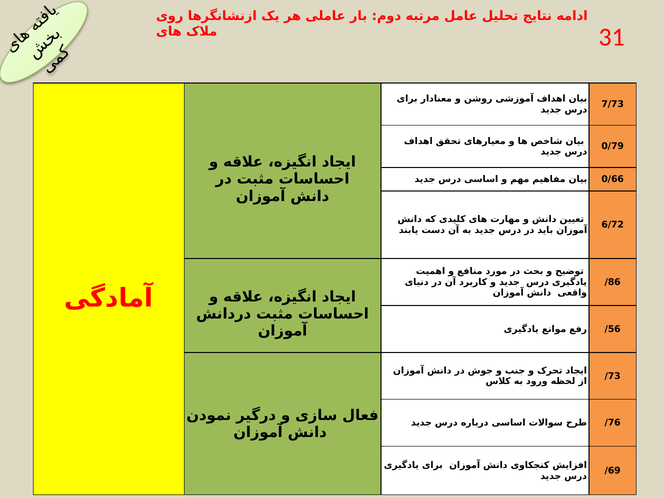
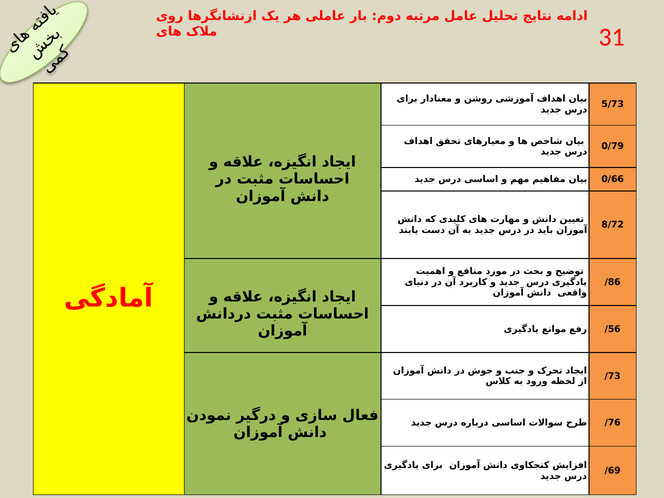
7/73: 7/73 -> 5/73 (613, 104)
6/72: 6/72 -> 8/72 (613, 225)
